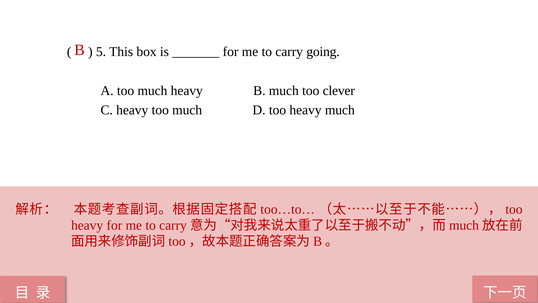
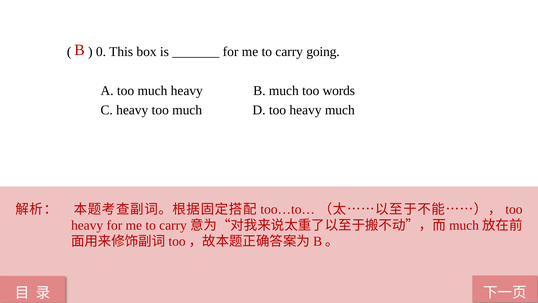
5: 5 -> 0 (101, 52)
clever: clever -> words (339, 90)
